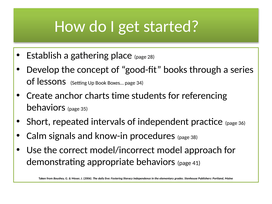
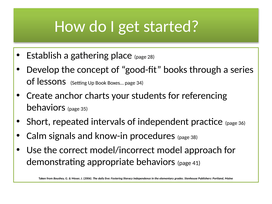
time: time -> your (121, 96)
